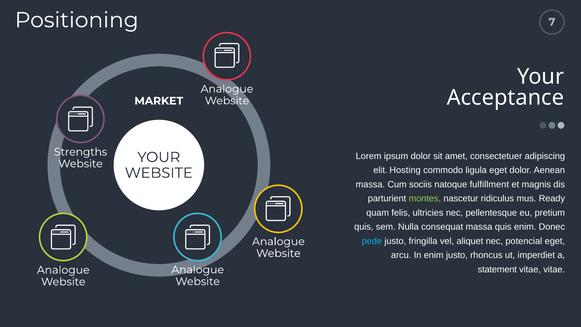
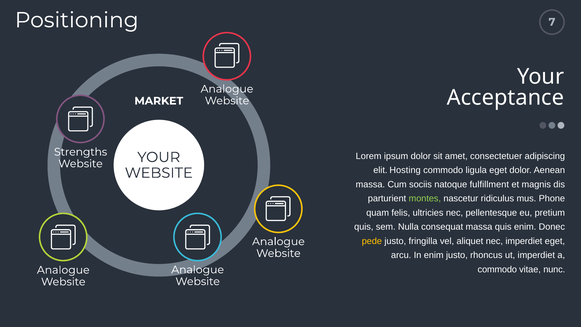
Ready: Ready -> Phone (552, 198)
pede colour: light blue -> yellow (372, 241)
nec potencial: potencial -> imperdiet (524, 241)
statement: statement -> commodo (497, 269)
vitae vitae: vitae -> nunc (554, 269)
